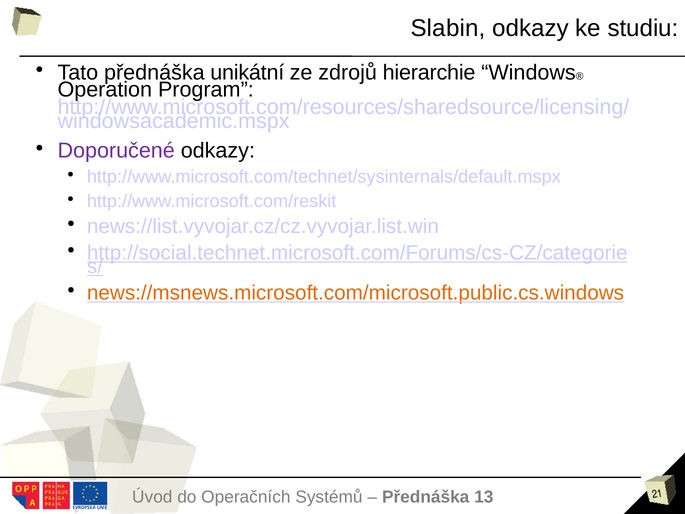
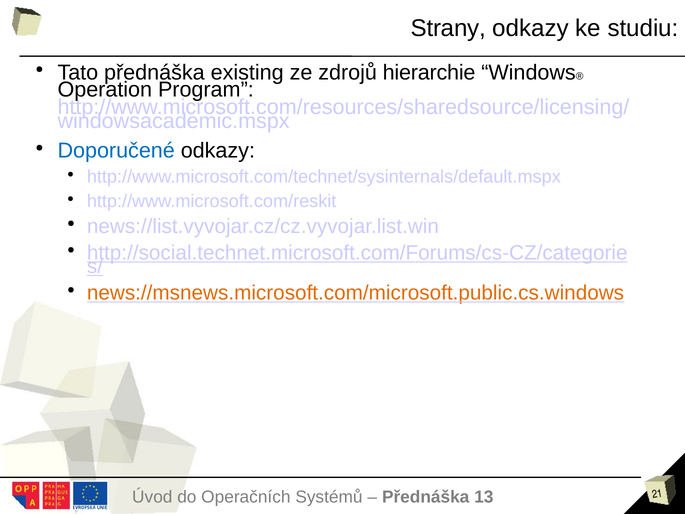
Slabin: Slabin -> Strany (448, 28)
unikátní: unikátní -> existing (247, 72)
Doporučené colour: purple -> blue (116, 151)
